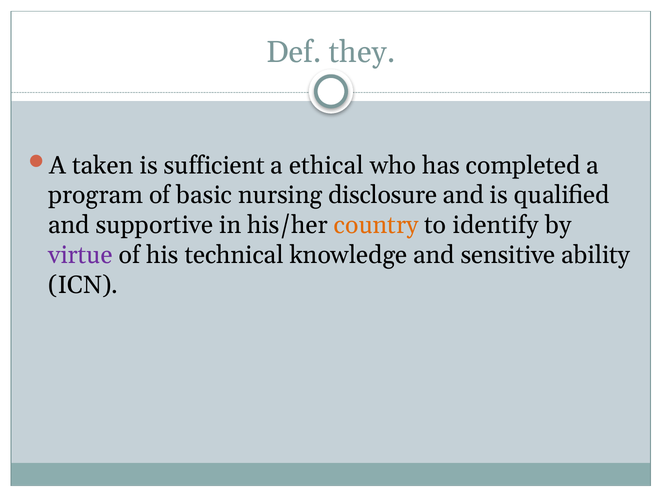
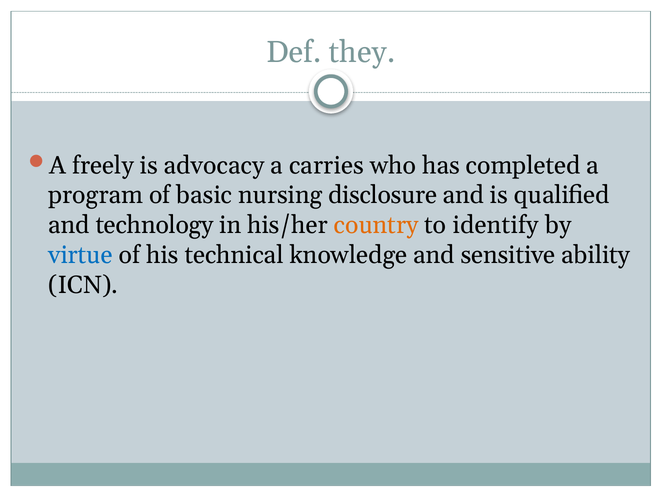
taken: taken -> freely (103, 165)
sufficient: sufficient -> advocacy (214, 165)
ethical: ethical -> carries (326, 165)
supportive: supportive -> technology (155, 225)
virtue colour: purple -> blue (80, 255)
